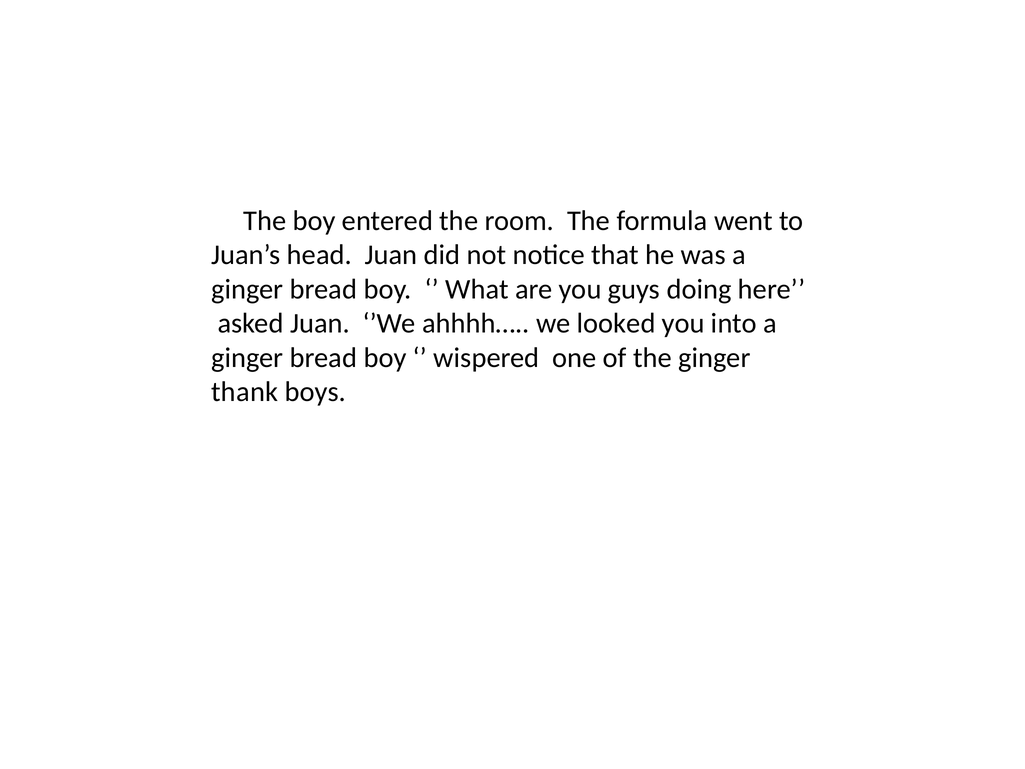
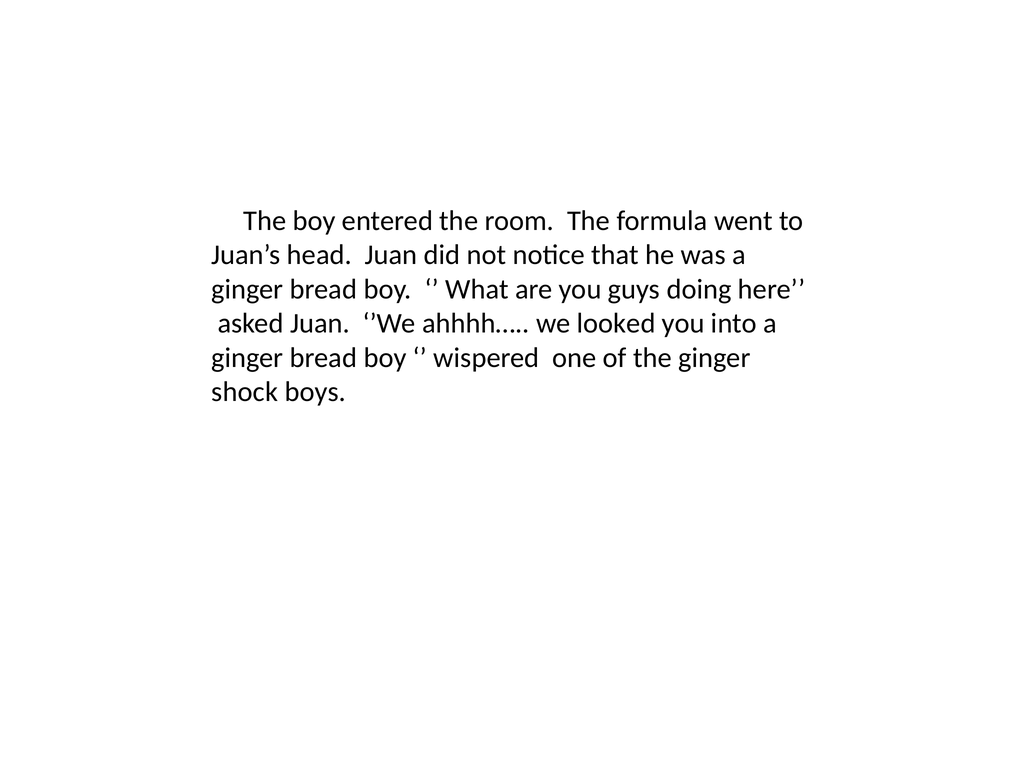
thank: thank -> shock (245, 392)
